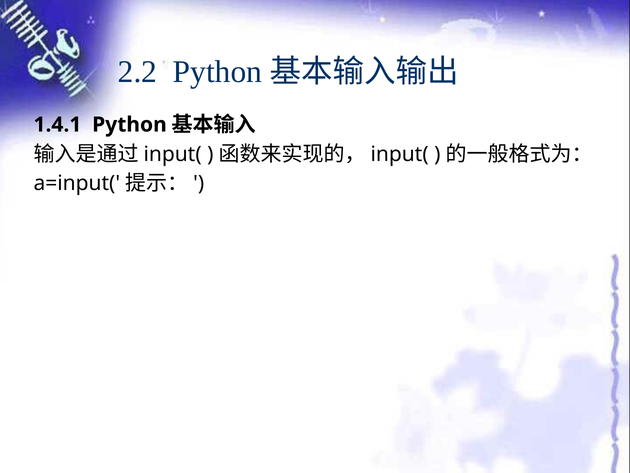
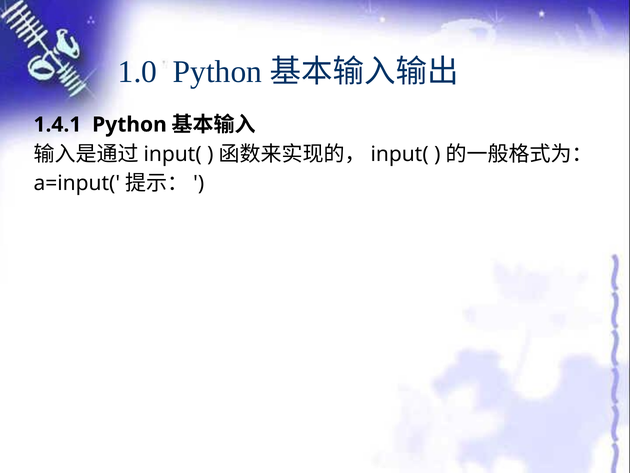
2.2: 2.2 -> 1.0 (138, 72)
